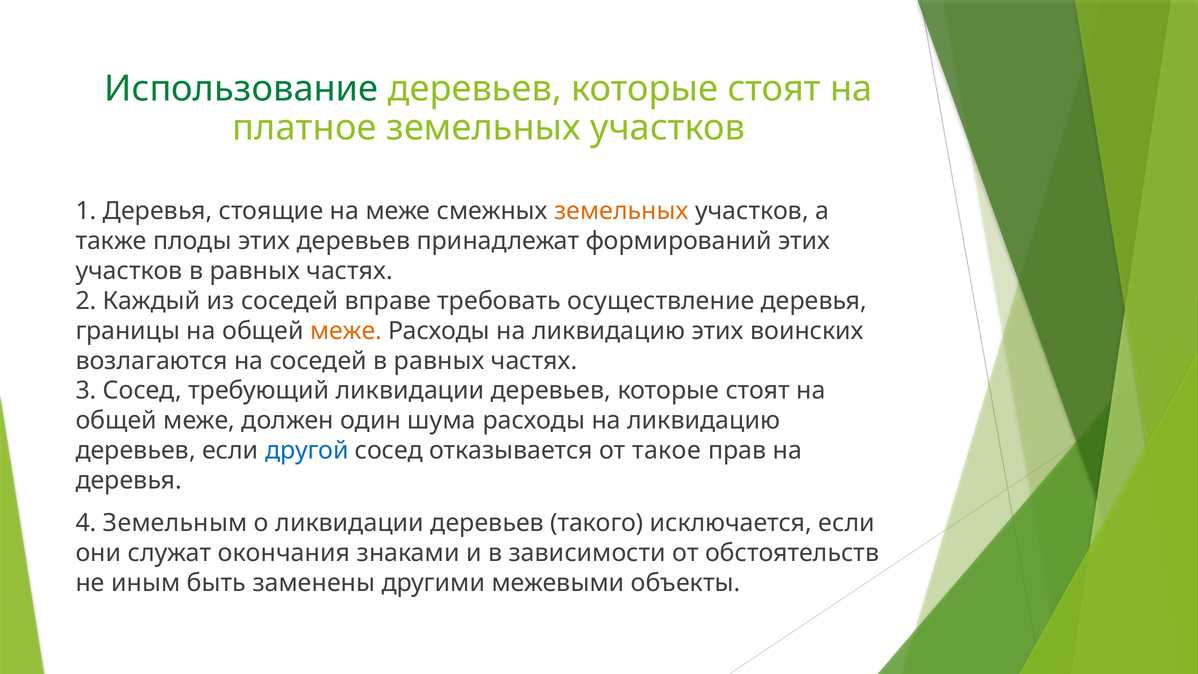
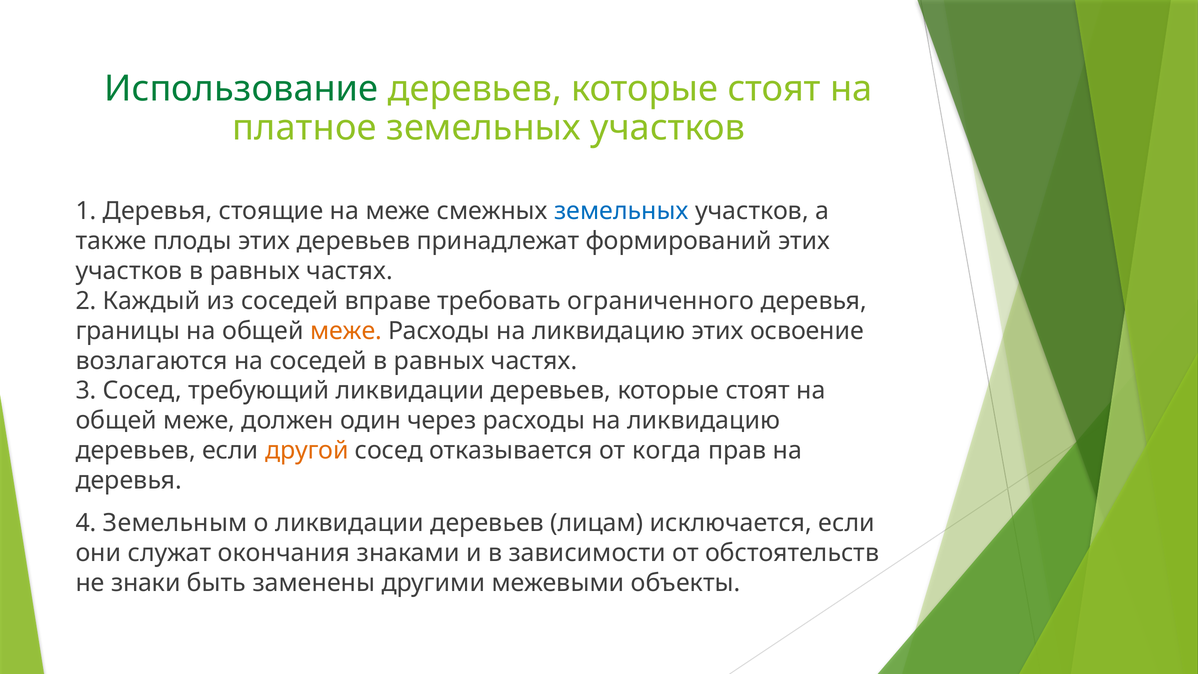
земельных colour: orange -> blue (621, 211)
осуществление: осуществление -> ограниченного (661, 301)
воинских: воинских -> освоение (807, 331)
шума: шума -> через (442, 421)
другой colour: blue -> orange (307, 451)
такое: такое -> когда (667, 451)
такого: такого -> лицам (597, 523)
иным: иным -> знаки (146, 583)
